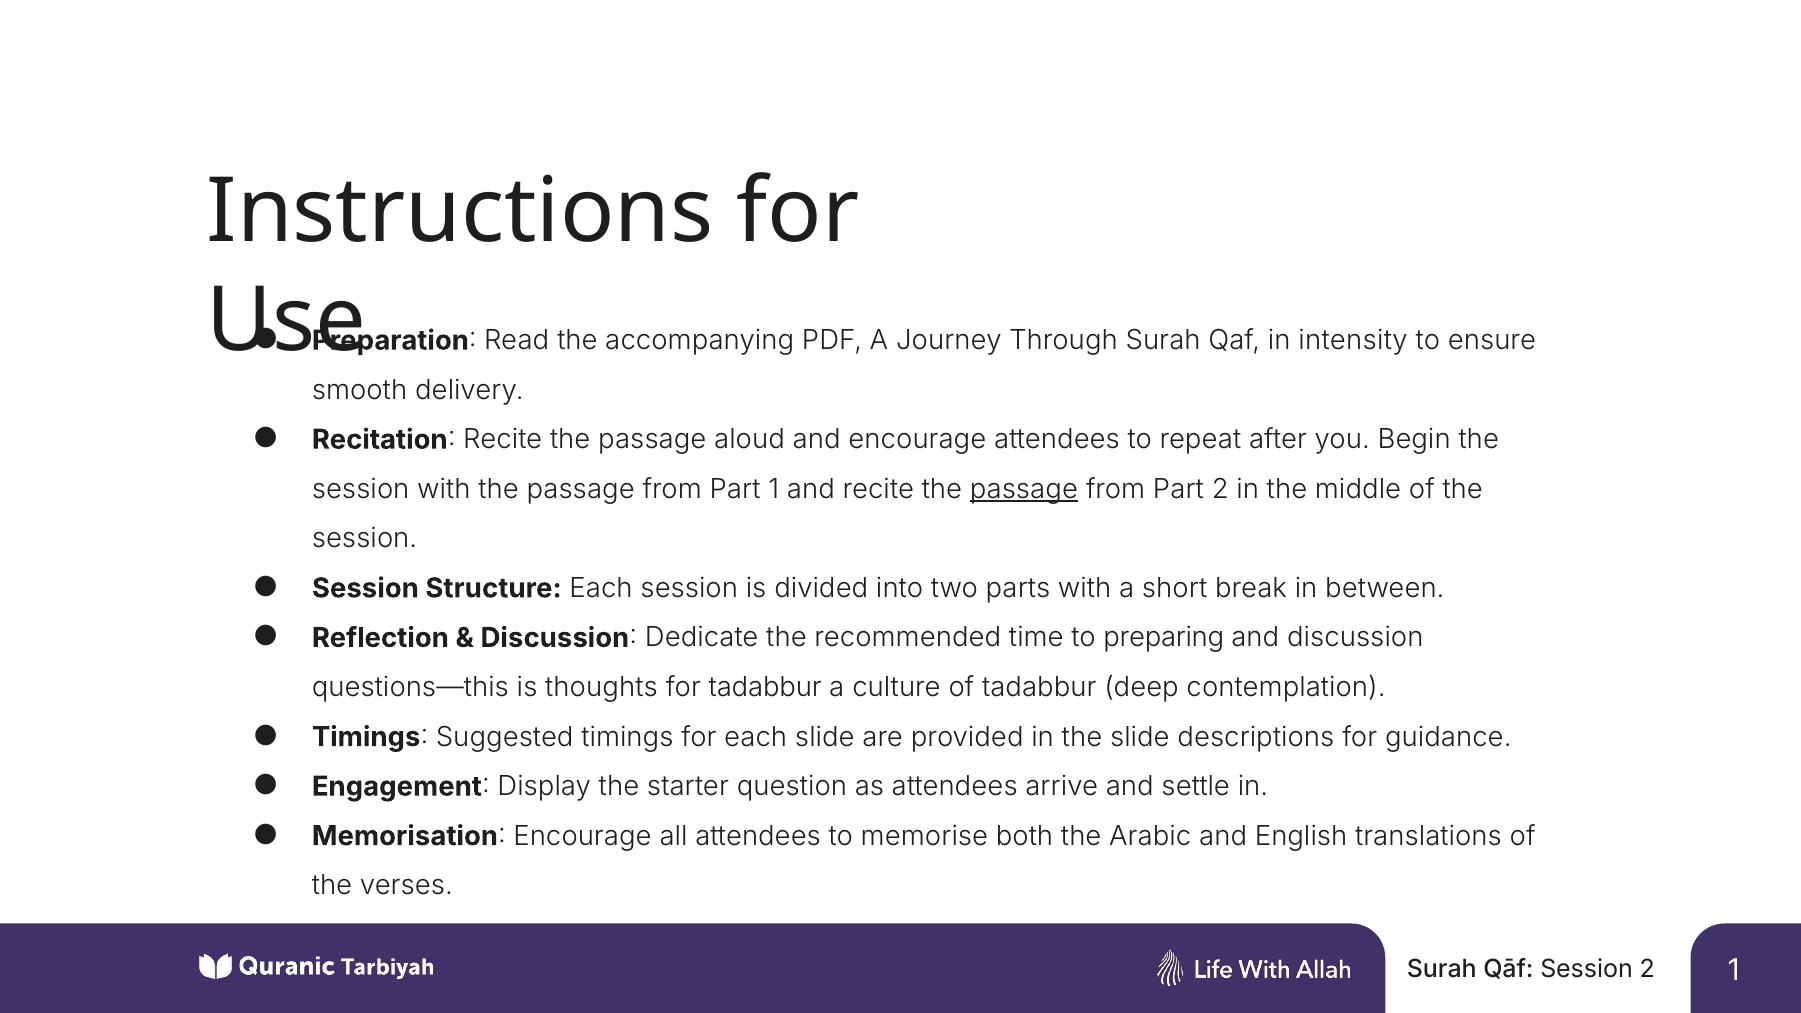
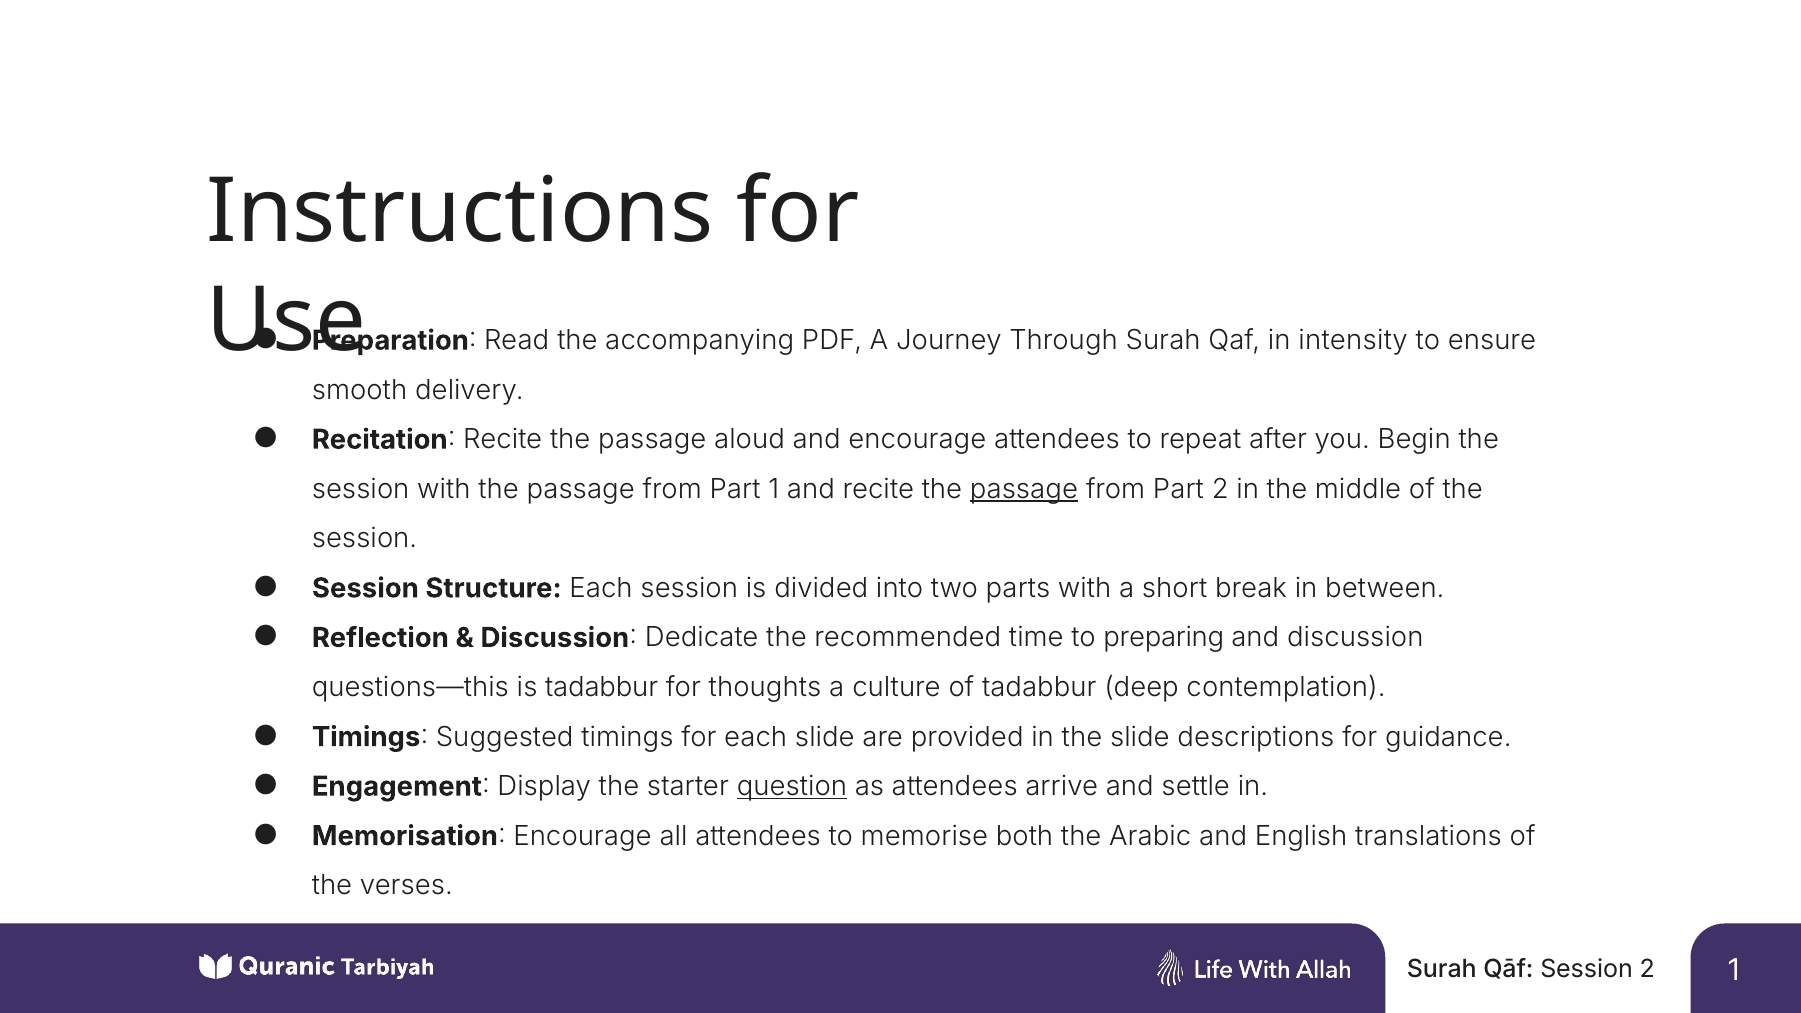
is thoughts: thoughts -> tadabbur (602, 687)
for tadabbur: tadabbur -> thoughts (765, 687)
question underline: none -> present (792, 787)
